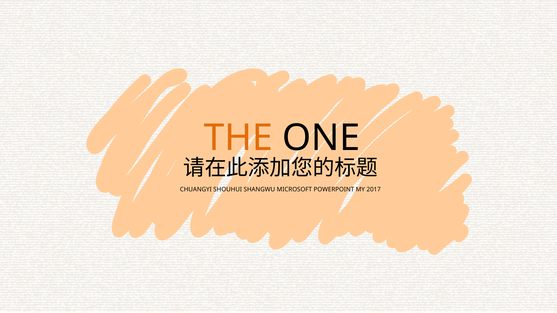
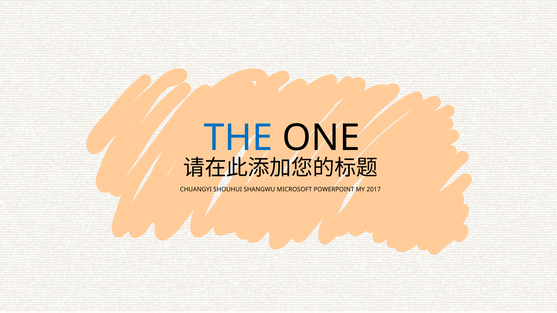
THE colour: orange -> blue (238, 138)
